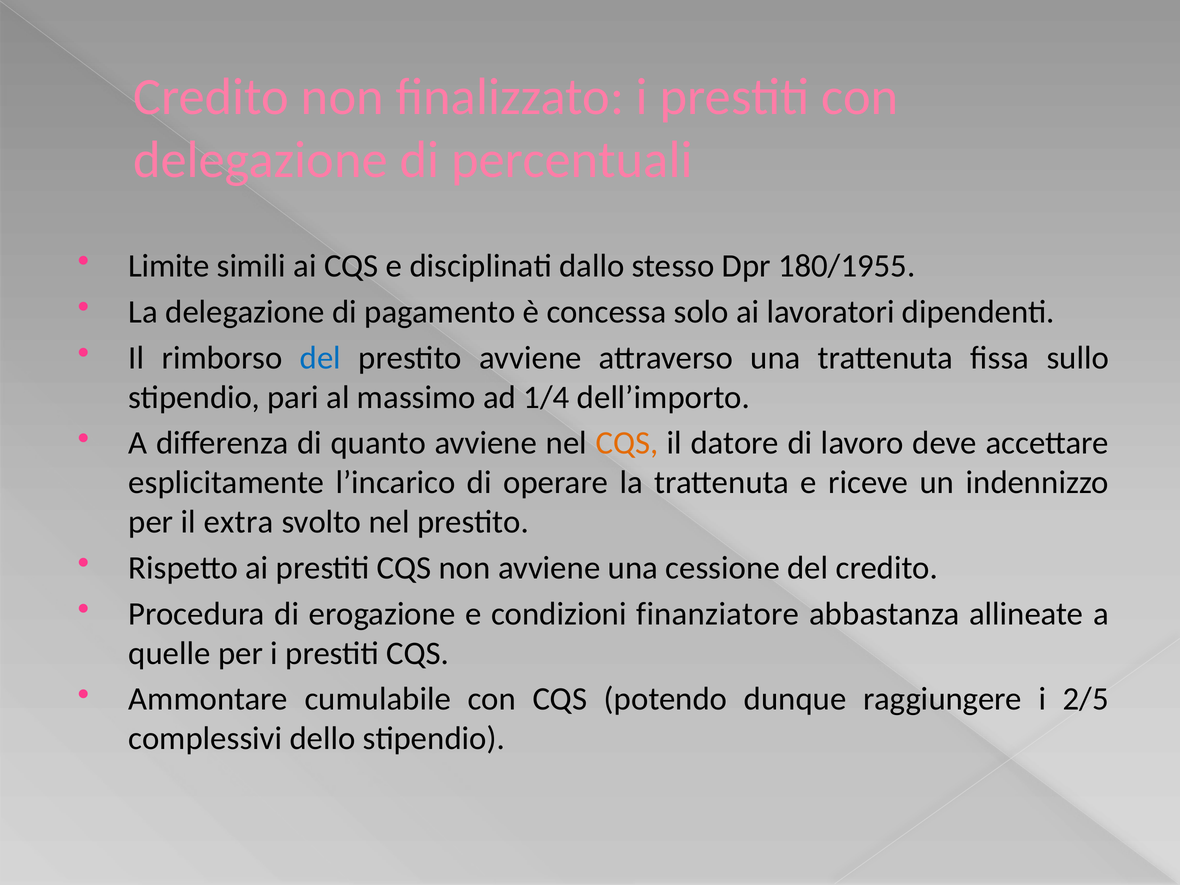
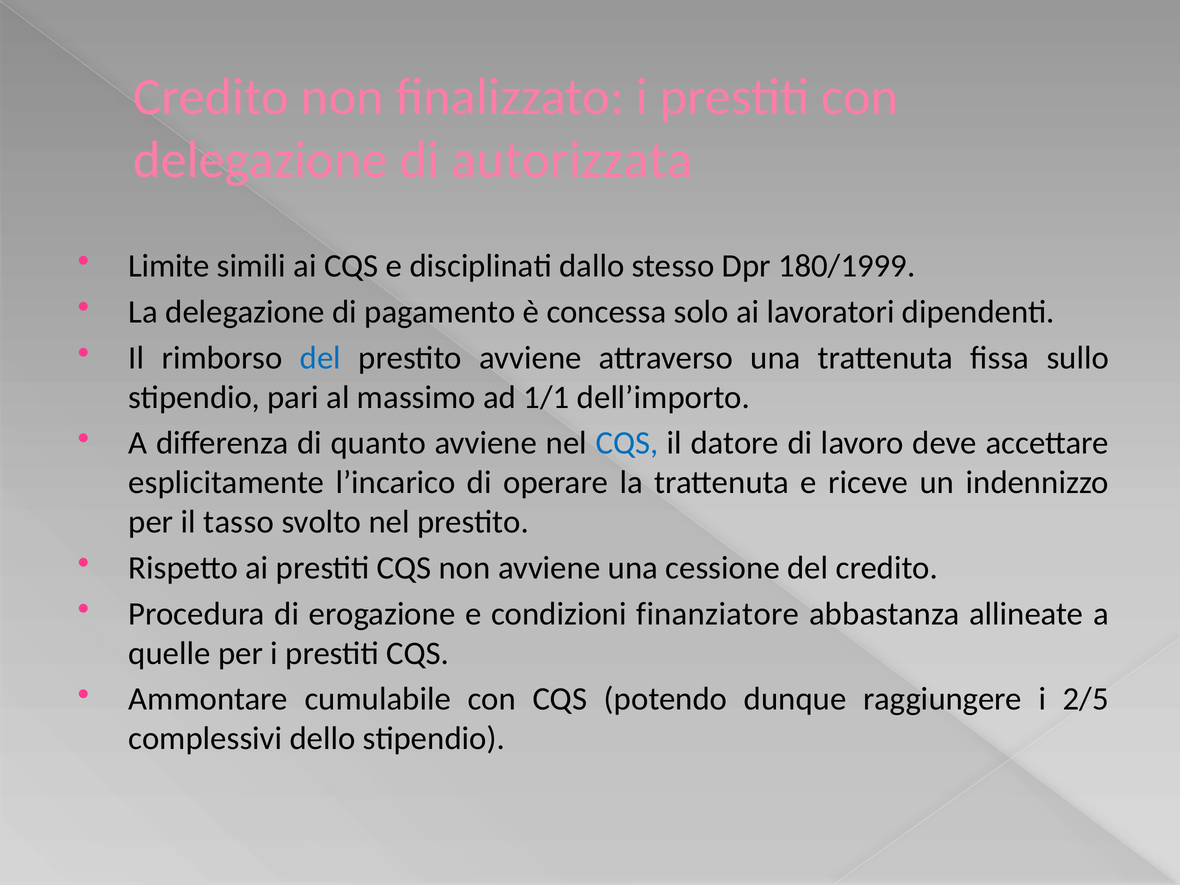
percentuali: percentuali -> autorizzata (572, 160)
180/1955: 180/1955 -> 180/1999 (847, 266)
1/4: 1/4 -> 1/1 (546, 397)
CQS colour: orange -> blue (627, 443)
extra: extra -> tasso (239, 522)
